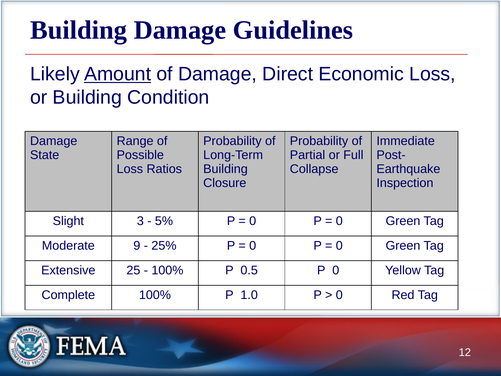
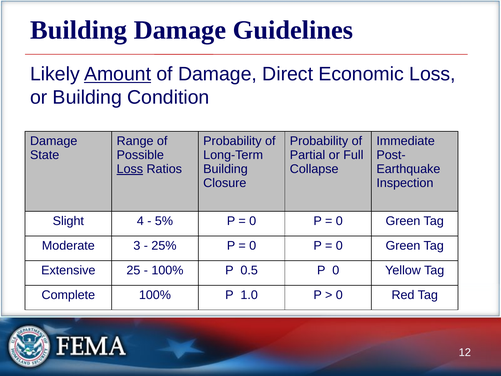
Loss underline: none -> present (130, 169)
3: 3 -> 4 (140, 221)
9: 9 -> 3 (137, 246)
